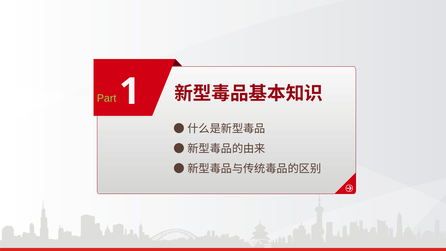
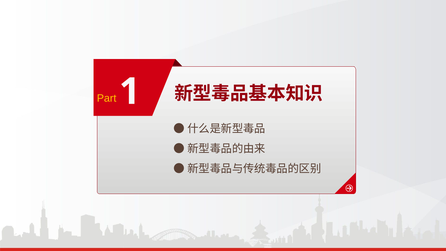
Part colour: light green -> yellow (107, 98)
